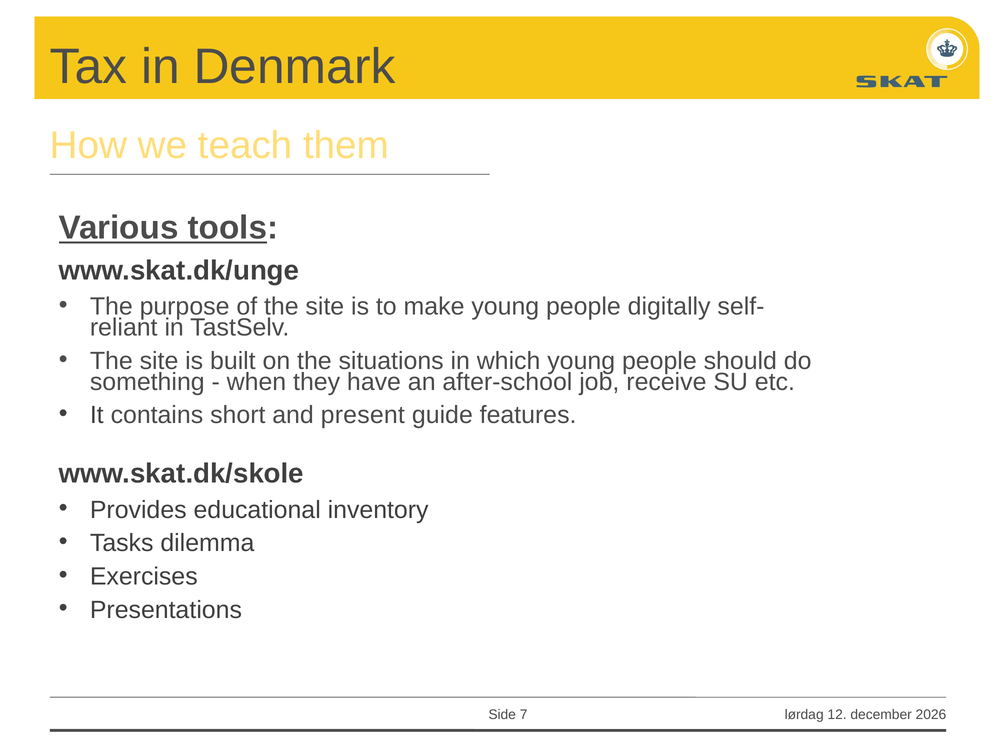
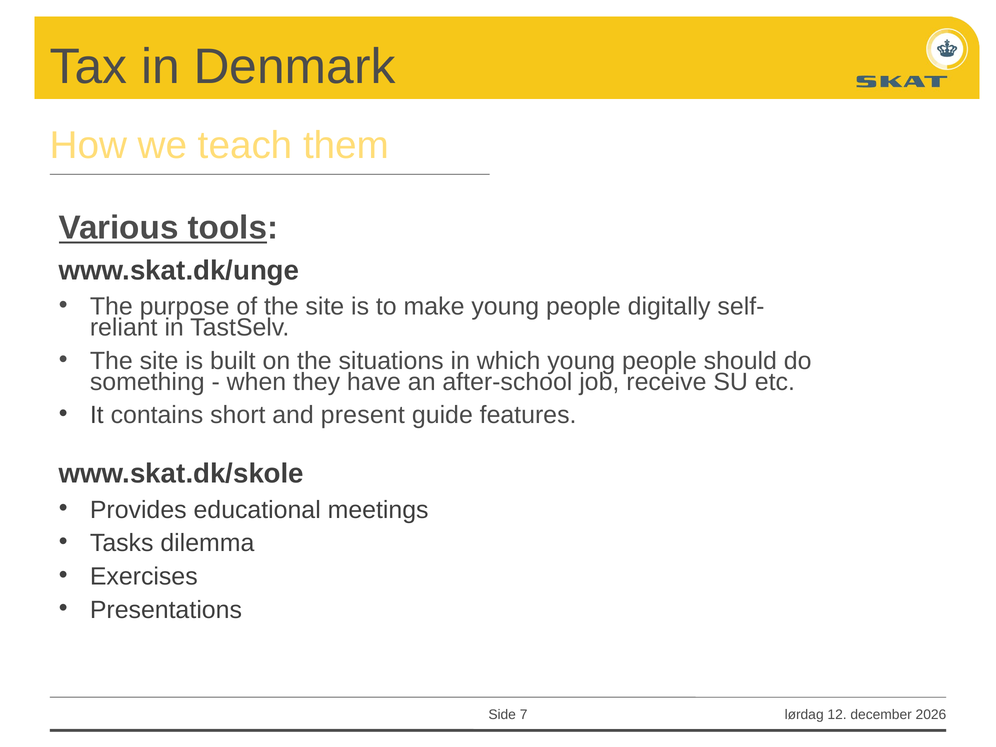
inventory: inventory -> meetings (378, 510)
